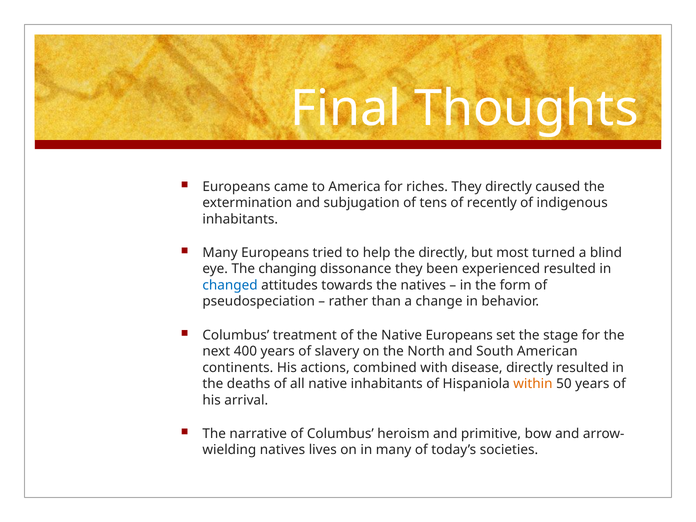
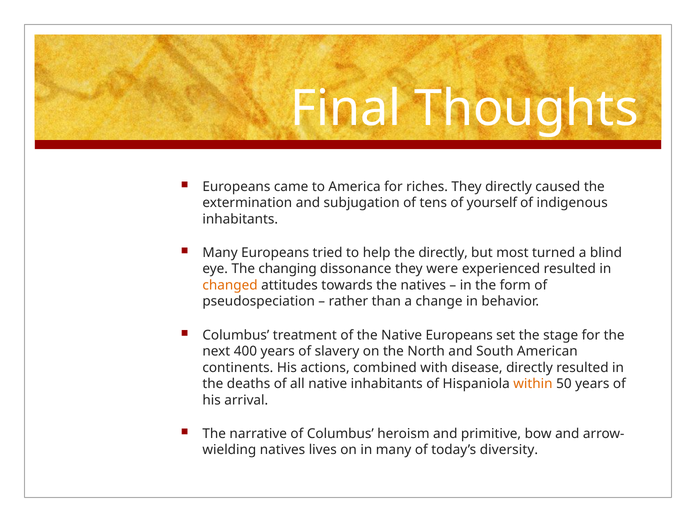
recently: recently -> yourself (492, 203)
been: been -> were (442, 269)
changed colour: blue -> orange (230, 285)
societies: societies -> diversity (509, 450)
